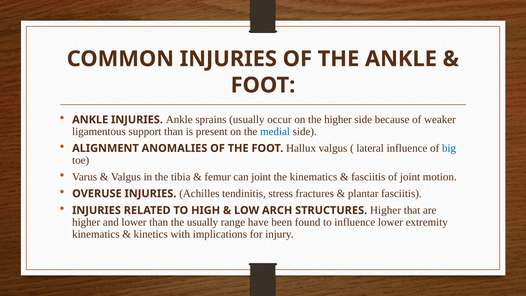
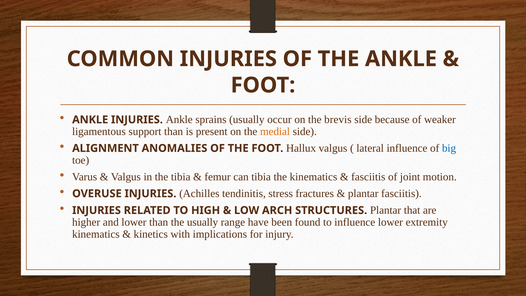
the higher: higher -> brevis (338, 120)
medial colour: blue -> orange (275, 131)
can joint: joint -> tibia (261, 177)
STRUCTURES Higher: Higher -> Plantar (386, 210)
